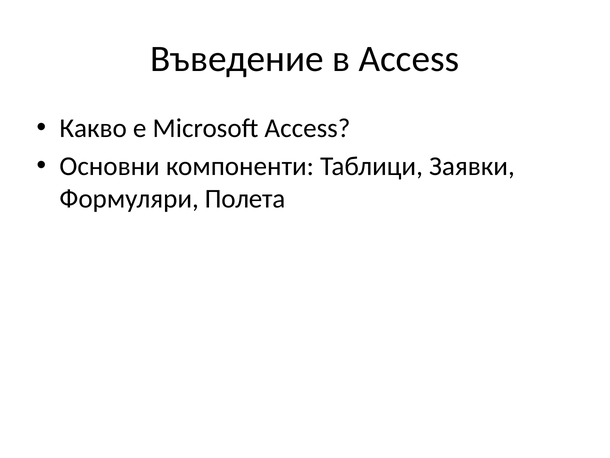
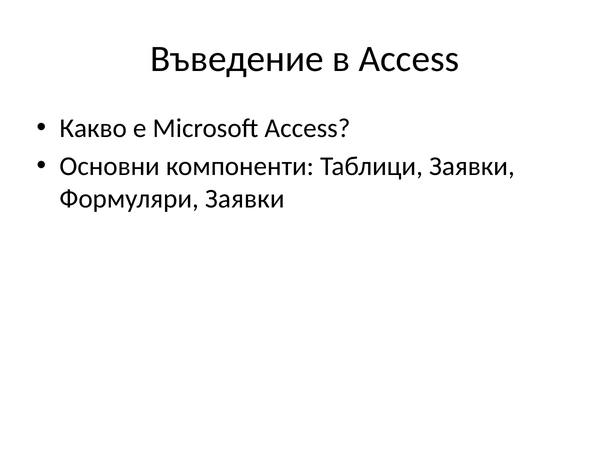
Формуляри Полета: Полета -> Заявки (245, 198)
